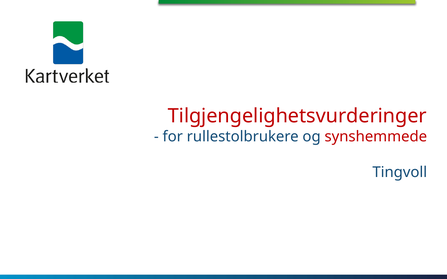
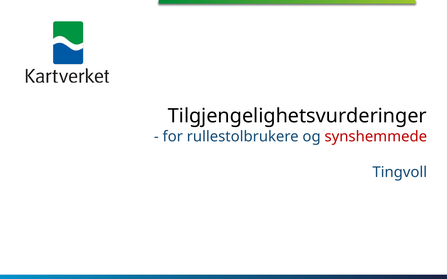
Tilgjengelighetsvurderinger colour: red -> black (297, 116)
